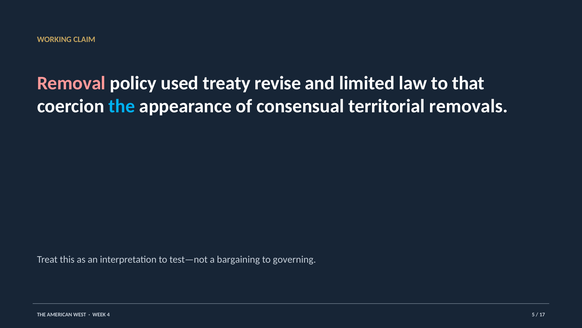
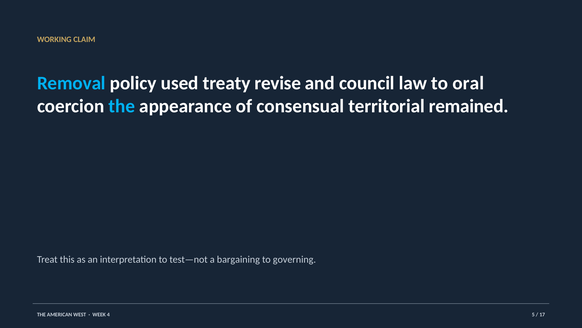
Removal colour: pink -> light blue (71, 83)
limited: limited -> council (367, 83)
that: that -> oral (468, 83)
removals: removals -> remained (469, 106)
